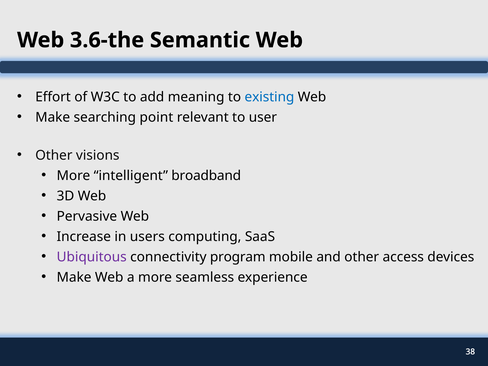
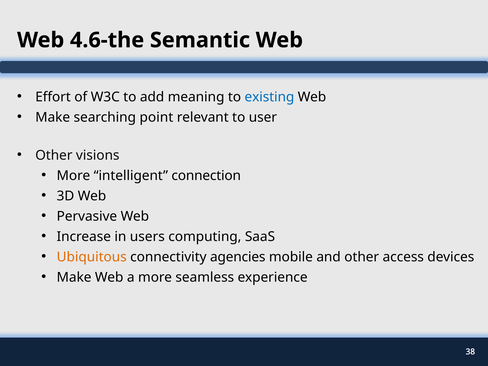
3.6-the: 3.6-the -> 4.6-the (107, 40)
broadband: broadband -> connection (206, 176)
Ubiquitous colour: purple -> orange (92, 257)
program: program -> agencies (238, 257)
